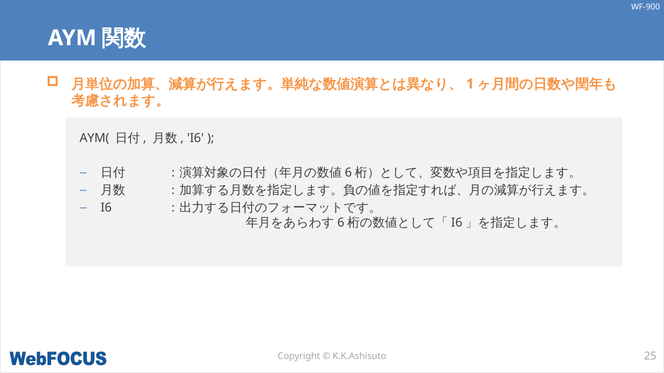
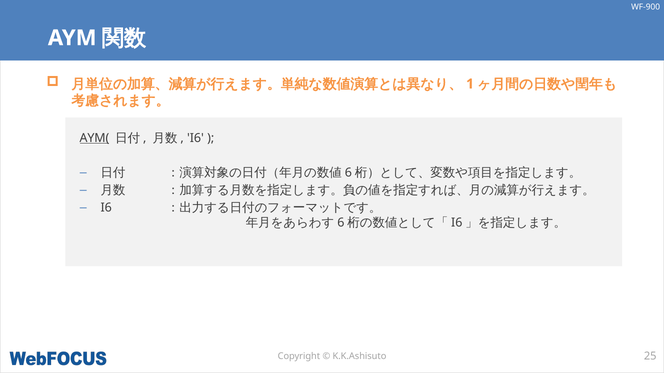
AYM( underline: none -> present (94, 138)
